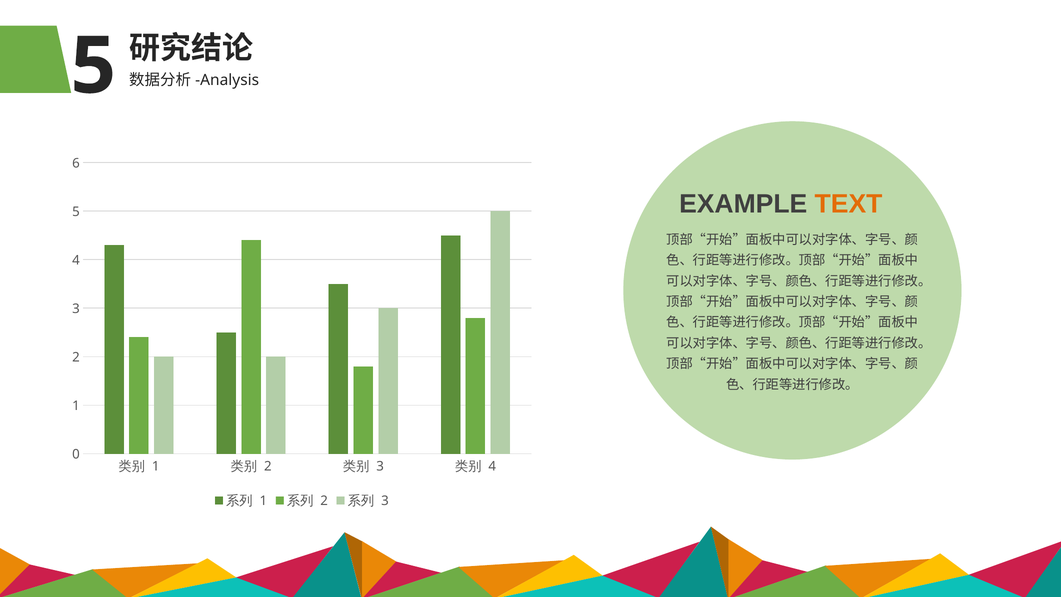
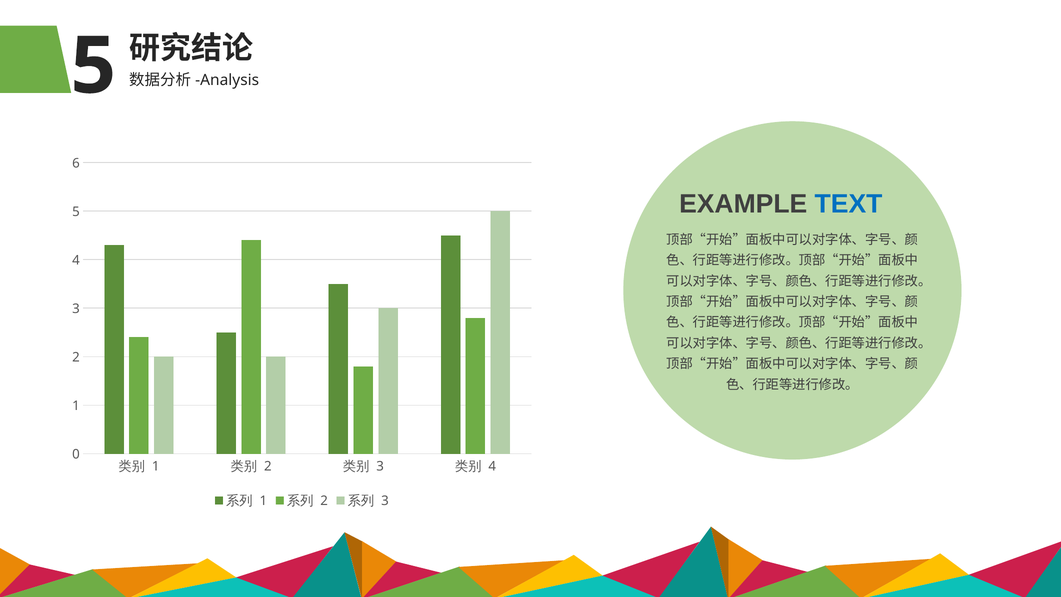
TEXT colour: orange -> blue (849, 204)
